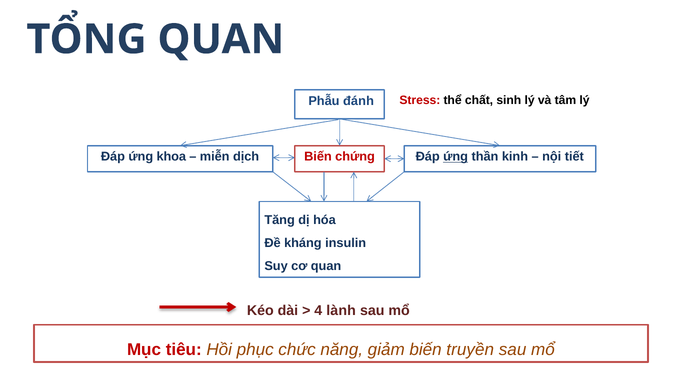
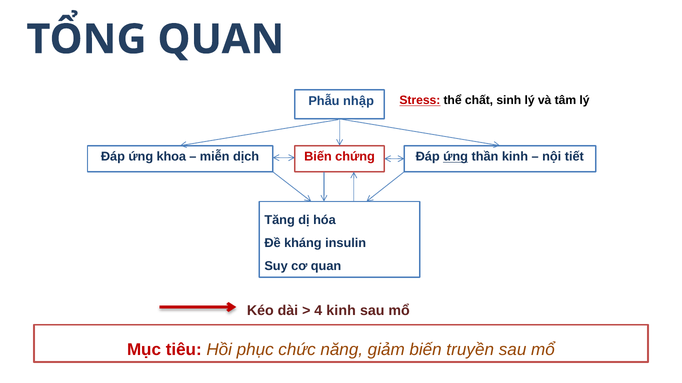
Stress underline: none -> present (420, 101)
đánh: đánh -> nhập (358, 101)
4 lành: lành -> kinh (341, 311)
